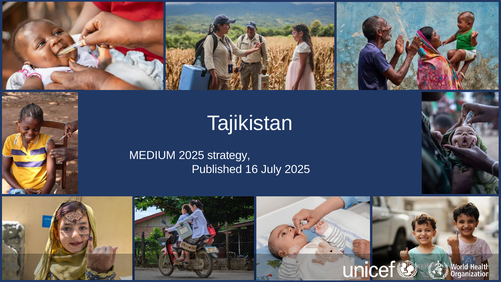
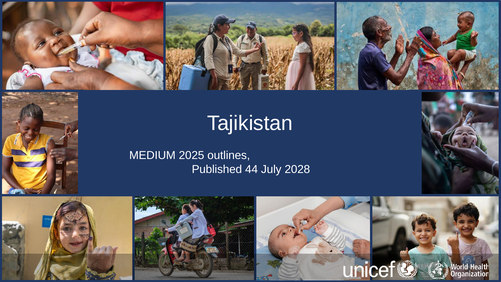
strategy: strategy -> outlines (229, 155)
16: 16 -> 44 (252, 169)
July 2025: 2025 -> 2028 (297, 169)
